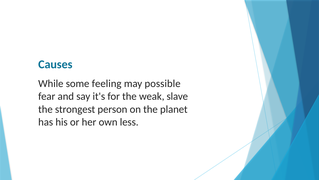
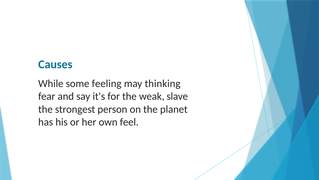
possible: possible -> thinking (163, 83)
less: less -> feel (129, 122)
